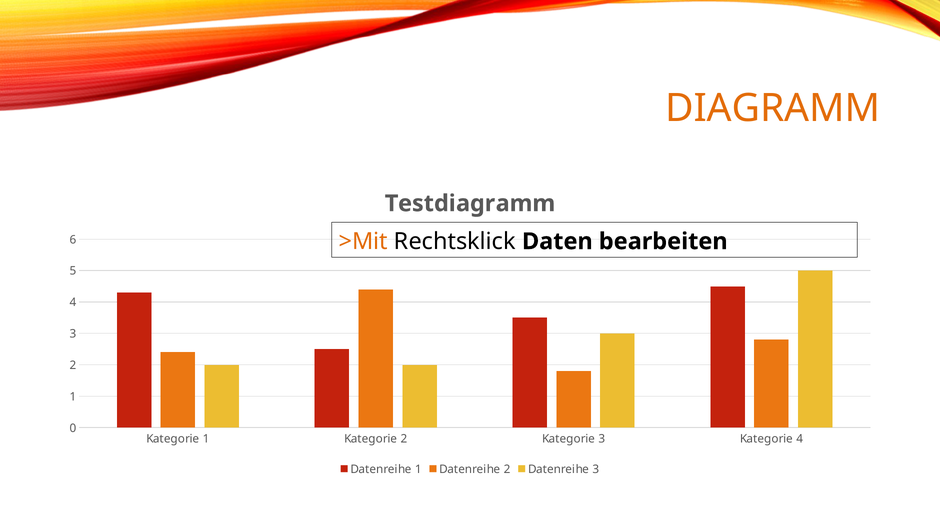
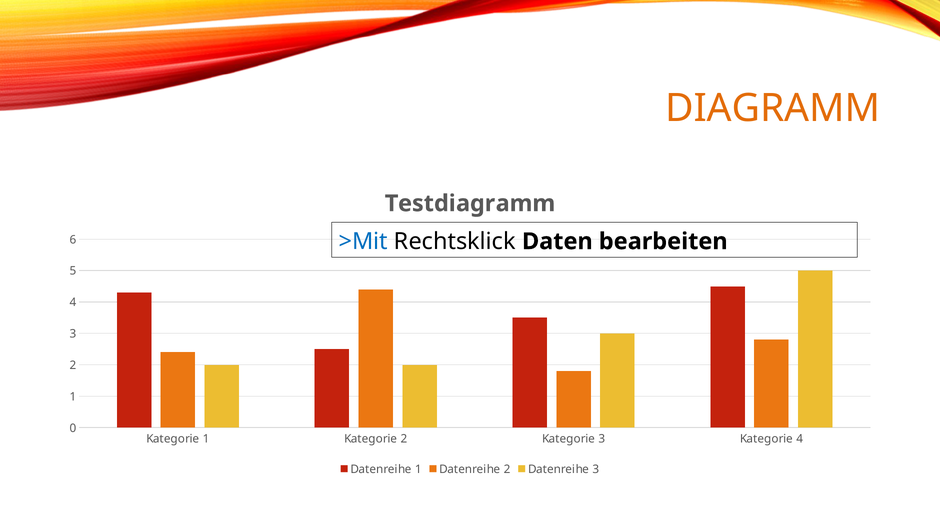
>Mit colour: orange -> blue (363, 241)
